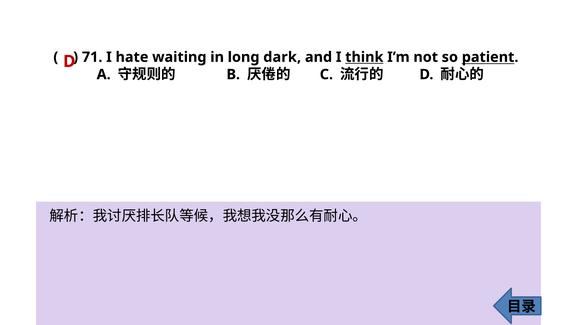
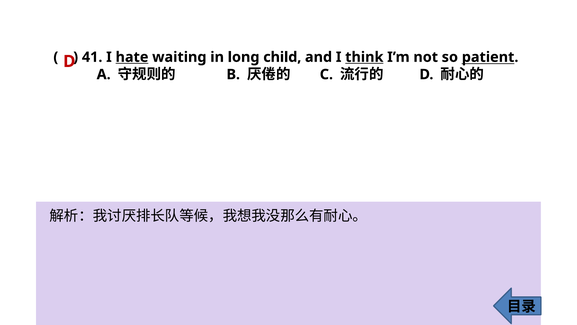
71: 71 -> 41 (92, 57)
hate underline: none -> present (132, 57)
dark: dark -> child (282, 57)
